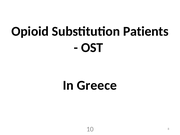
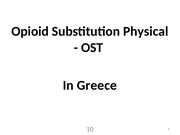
Patients: Patients -> Physical (146, 31)
